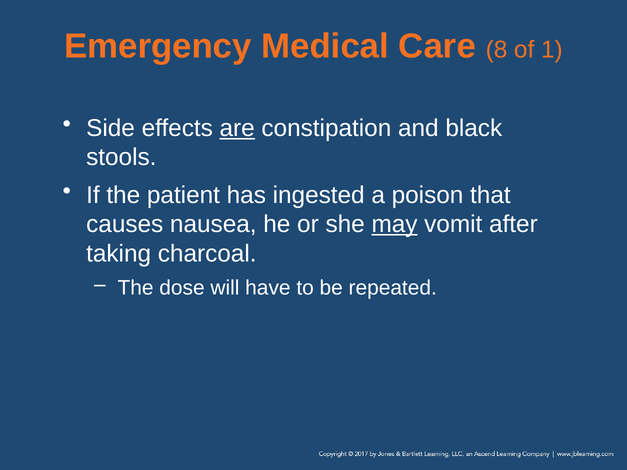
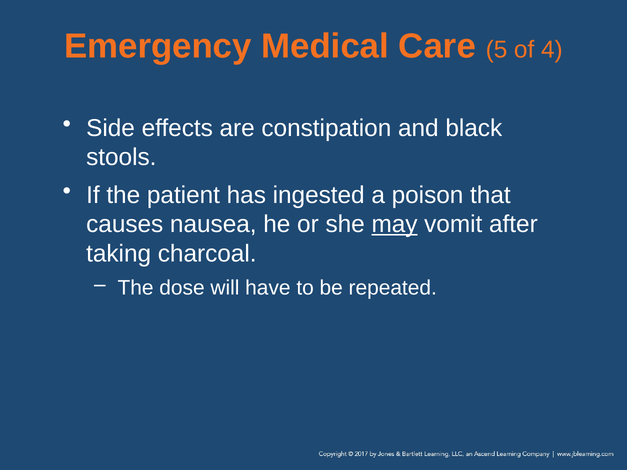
8: 8 -> 5 (497, 50)
1: 1 -> 4 (552, 50)
are underline: present -> none (237, 128)
